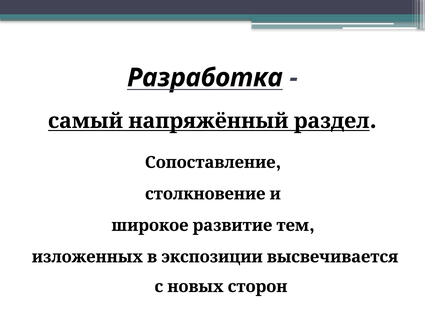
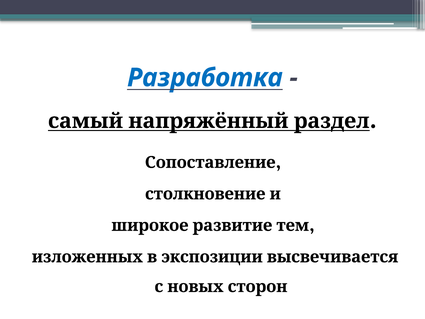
Разработка colour: black -> blue (205, 78)
